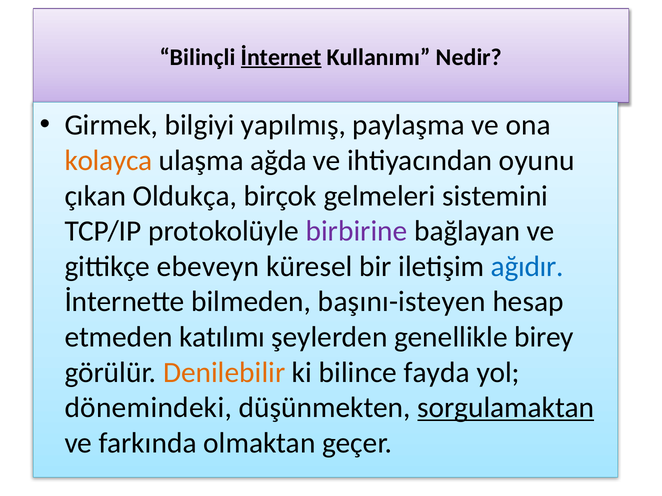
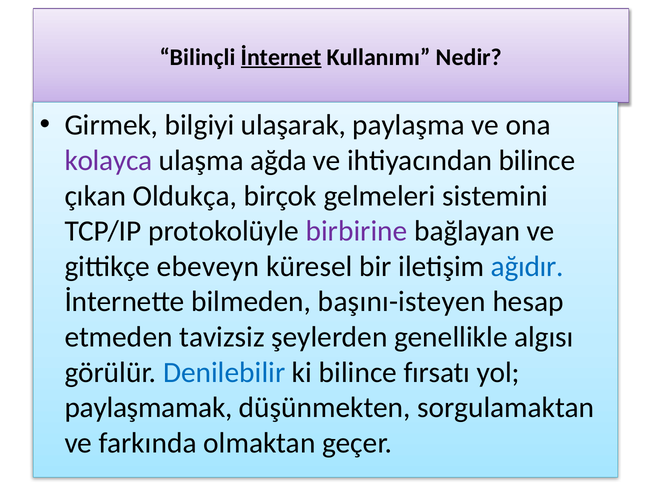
yapılmış: yapılmış -> ulaşarak (294, 125)
kolayca colour: orange -> purple (108, 161)
ihtiyacından oyunu: oyunu -> bilince (537, 161)
katılımı: katılımı -> tavizsiz (222, 337)
birey: birey -> algısı (544, 337)
Denilebilir colour: orange -> blue (224, 373)
fayda: fayda -> fırsatı (437, 373)
dönemindeki: dönemindeki -> paylaşmamak (149, 408)
sorgulamaktan underline: present -> none (506, 408)
